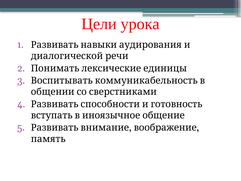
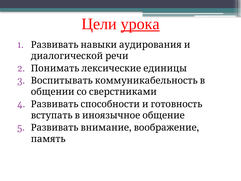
урока underline: none -> present (140, 24)
